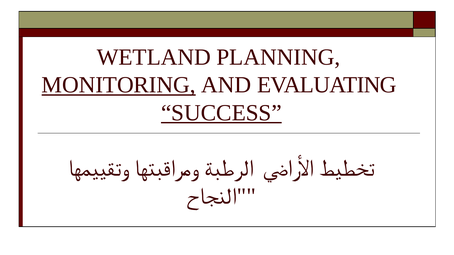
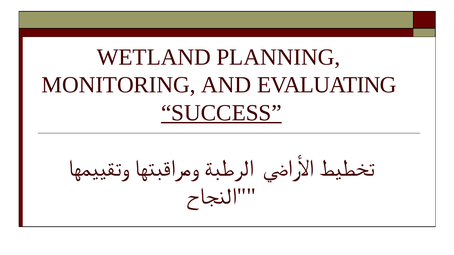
MONITORING underline: present -> none (119, 85)
